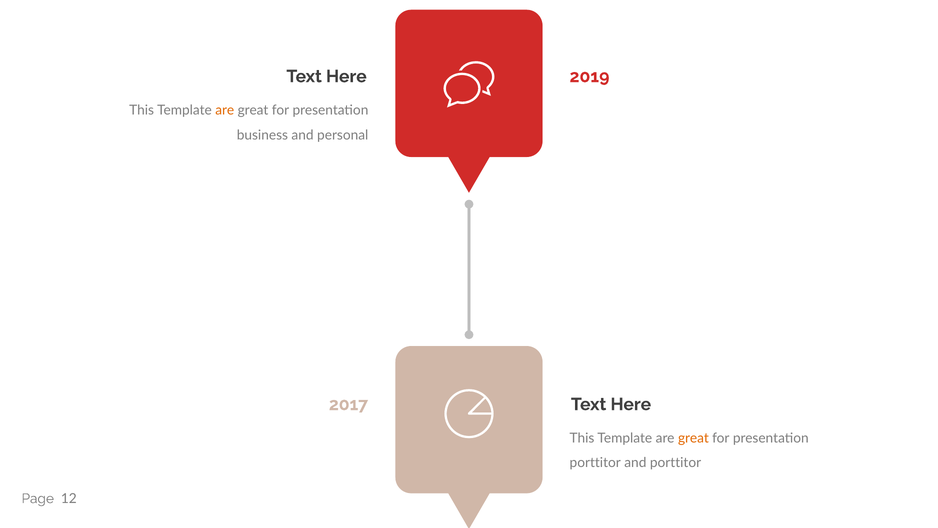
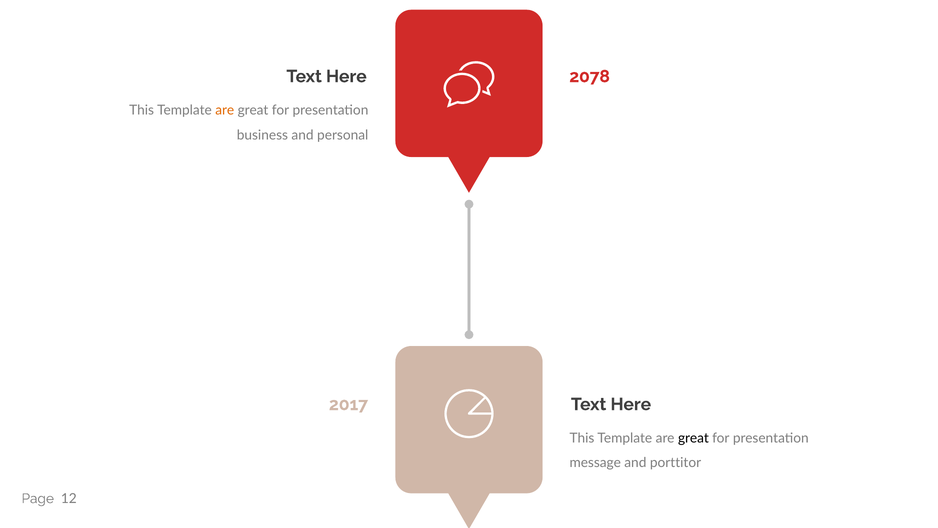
2019: 2019 -> 2078 (590, 76)
great colour: orange -> black (693, 438)
porttitor: porttitor -> message (595, 463)
